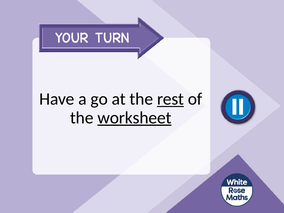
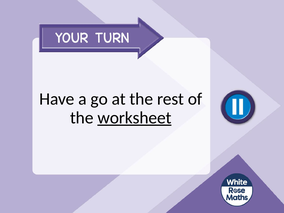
rest underline: present -> none (171, 99)
